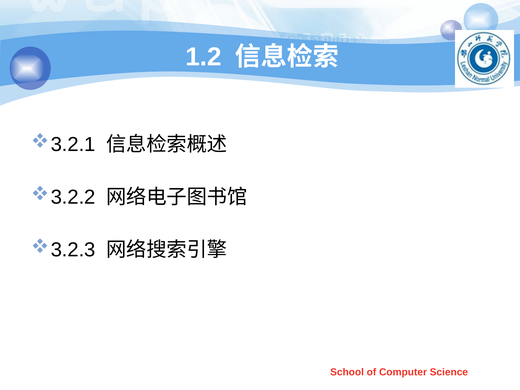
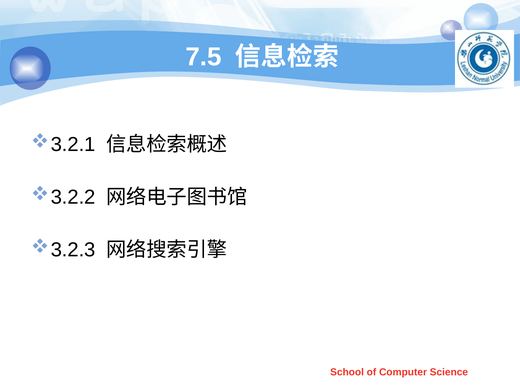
1.2: 1.2 -> 7.5 (203, 57)
